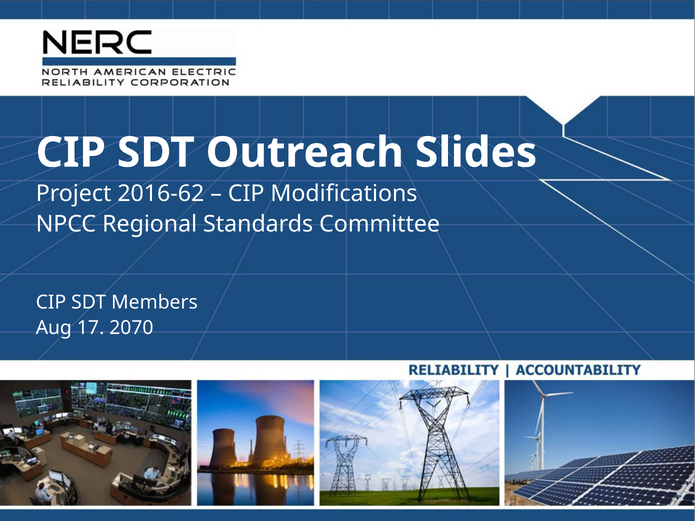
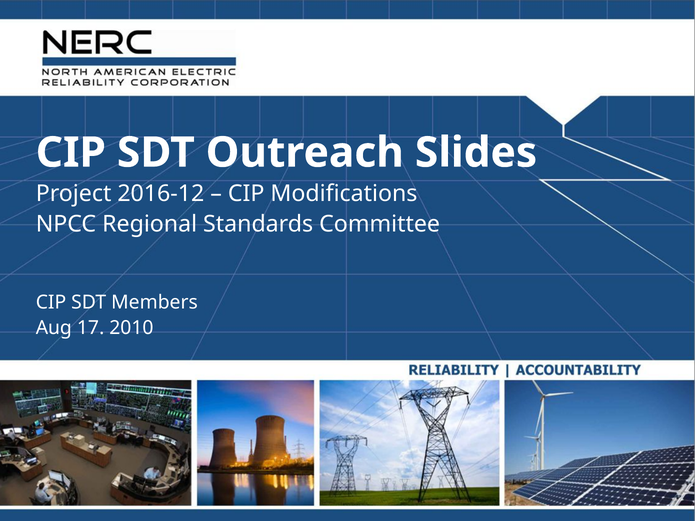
2016-62: 2016-62 -> 2016-12 (161, 194)
2070: 2070 -> 2010 (131, 328)
